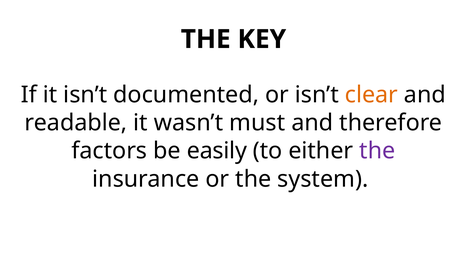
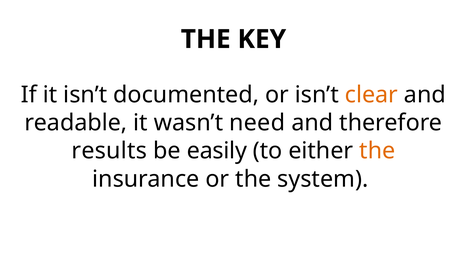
must: must -> need (257, 123)
factors: factors -> results (109, 151)
the colour: purple -> orange (377, 151)
